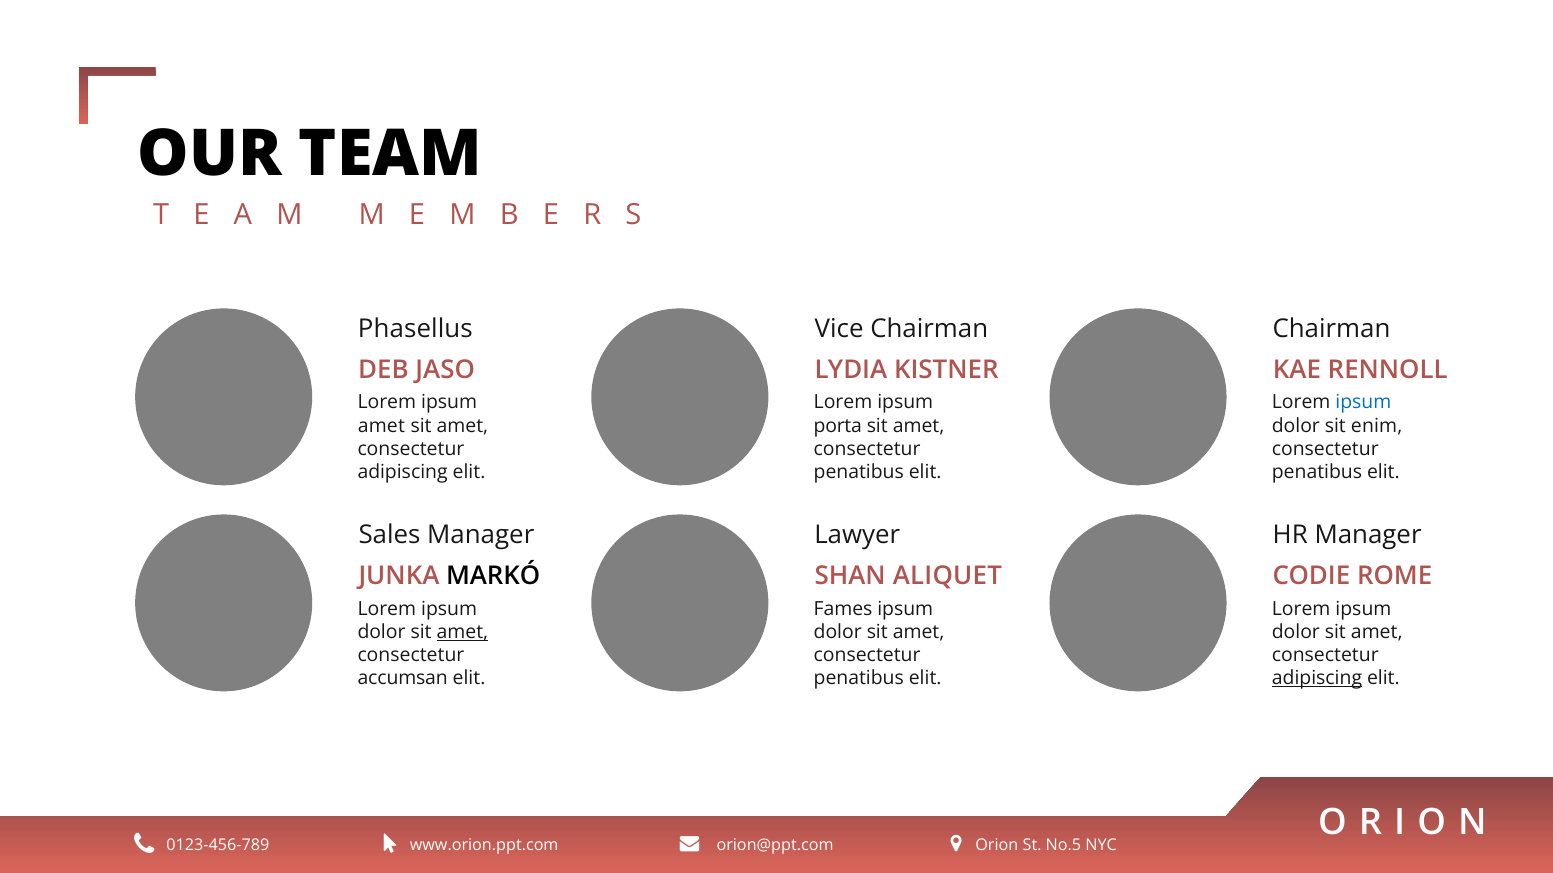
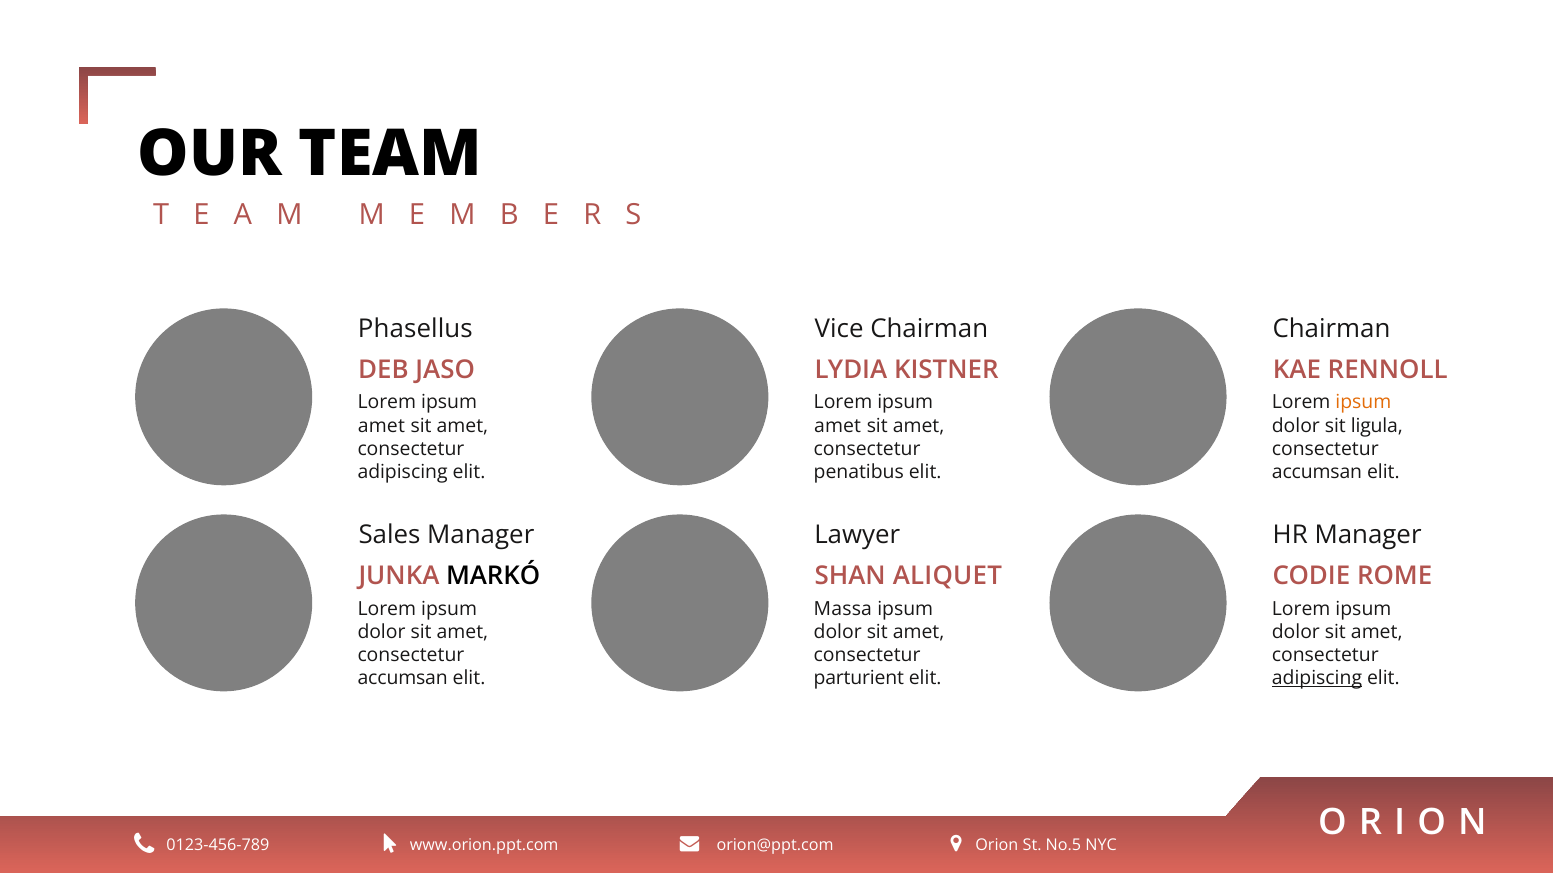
ipsum colour: blue -> orange (1363, 403)
porta: porta -> amet (838, 426)
enim: enim -> ligula (1377, 426)
penatibus: penatibus -> accumsan (1317, 473)
Fames: Fames -> Massa (843, 609)
amet underline: present -> none (462, 632)
penatibus: penatibus -> parturient (859, 679)
